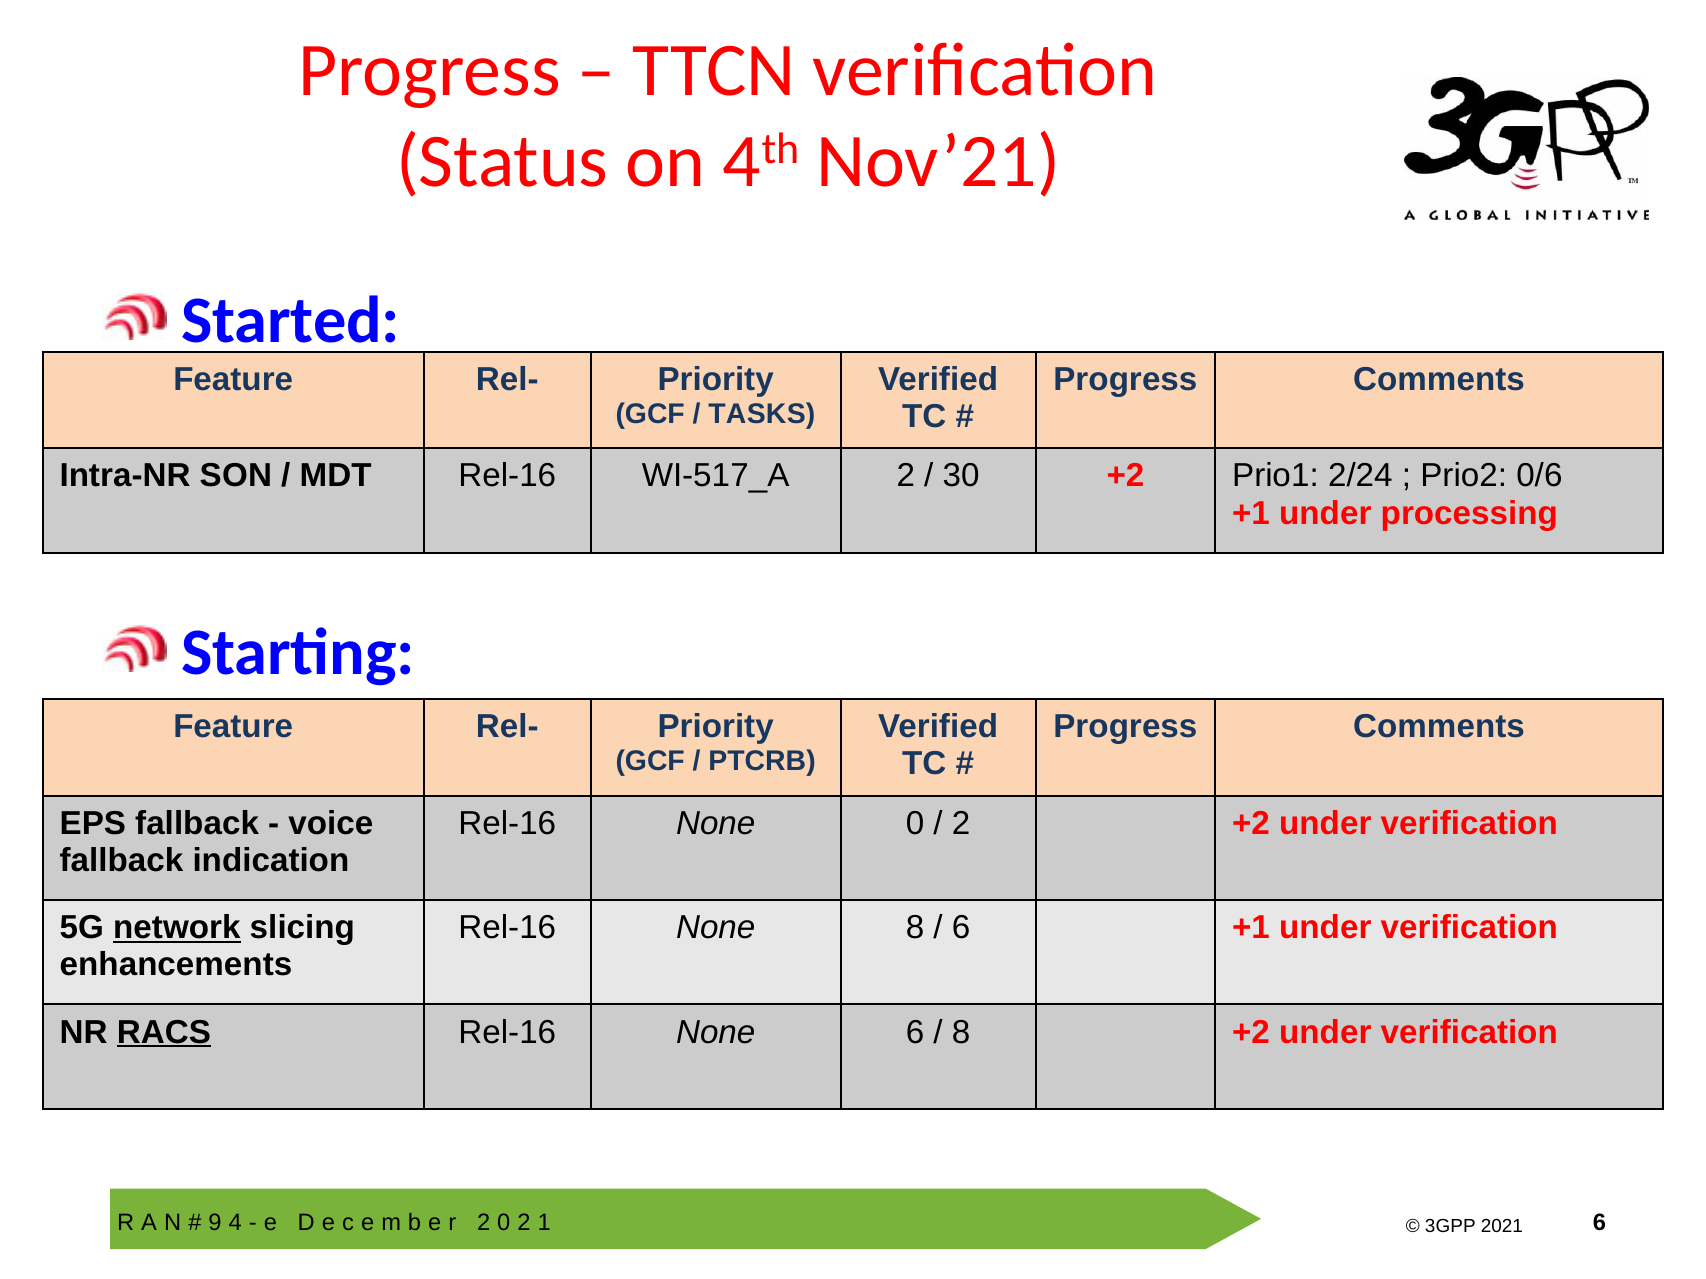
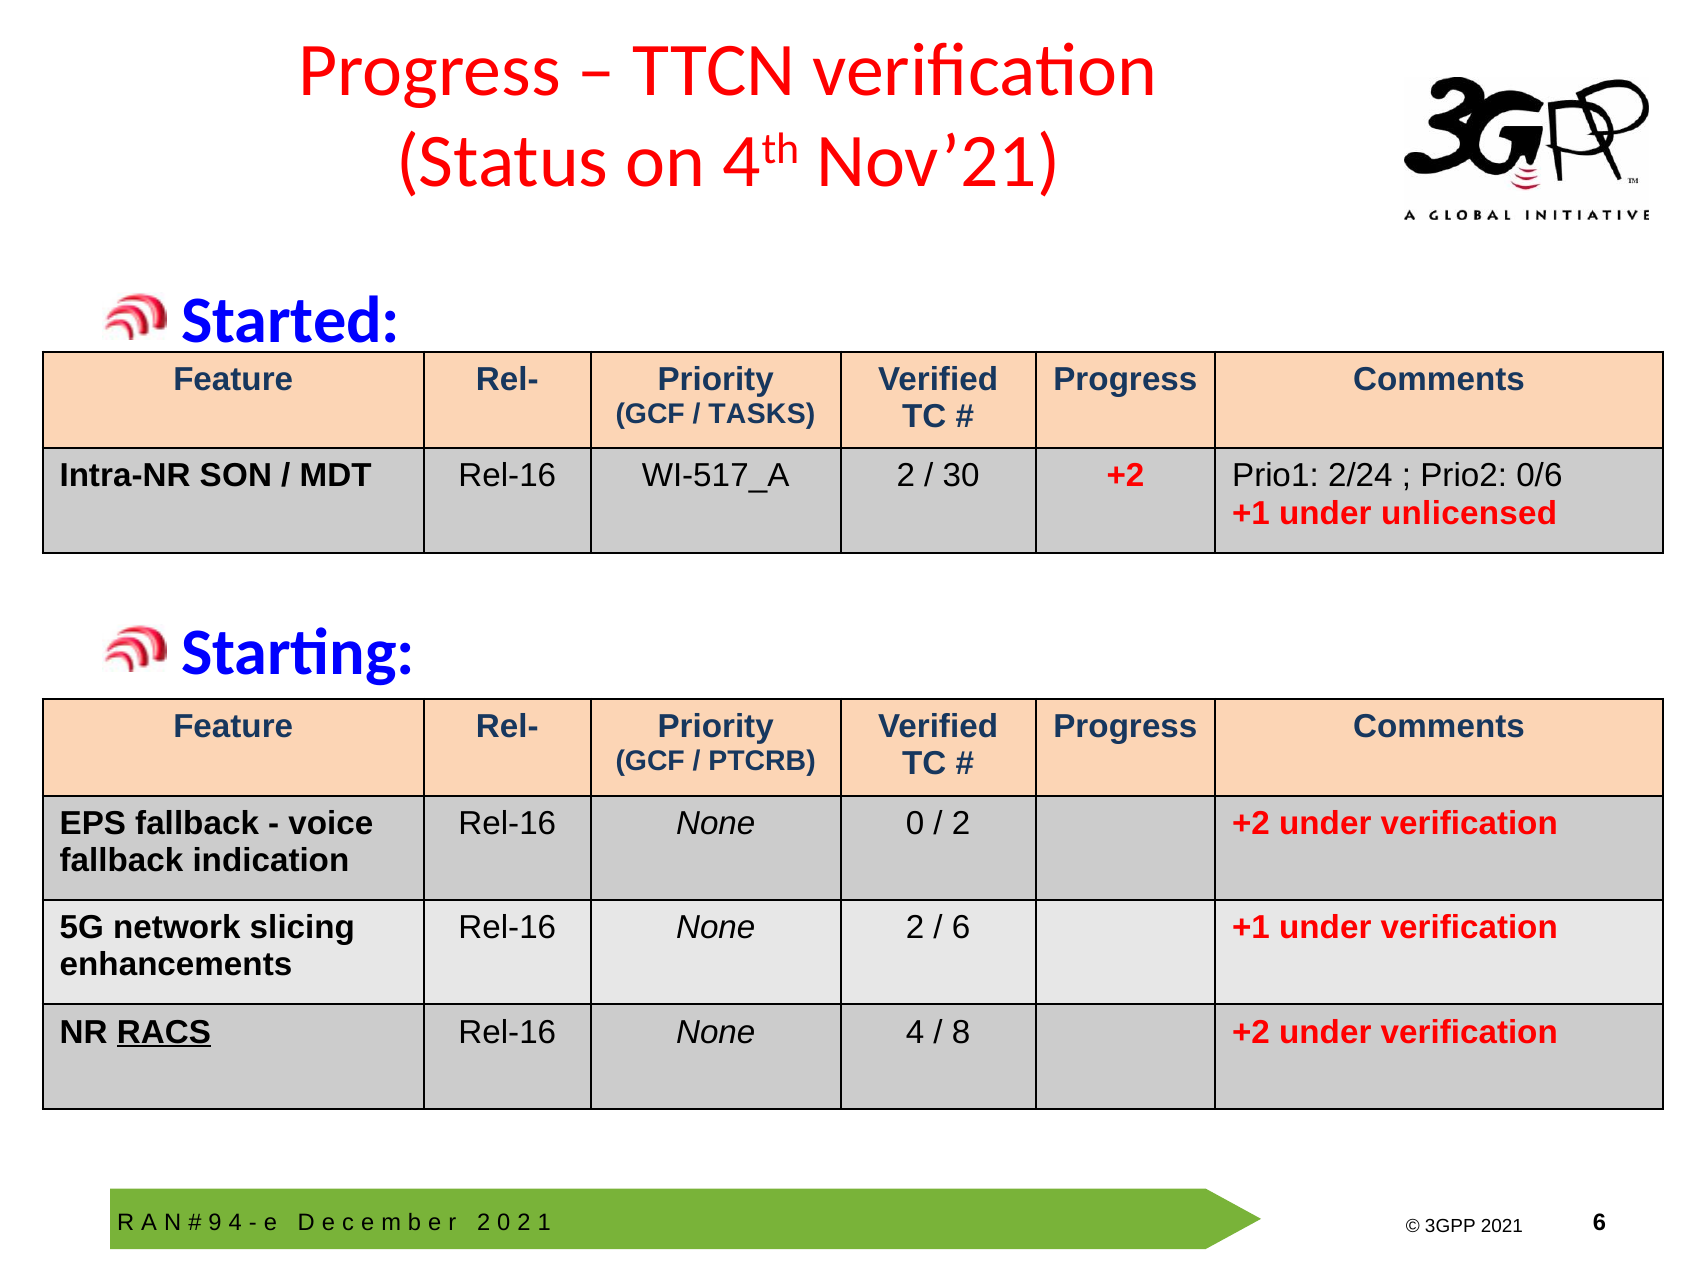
processing: processing -> unlicensed (1469, 513)
network underline: present -> none (177, 928)
None 8: 8 -> 2 (915, 928)
None 6: 6 -> 4 (915, 1033)
